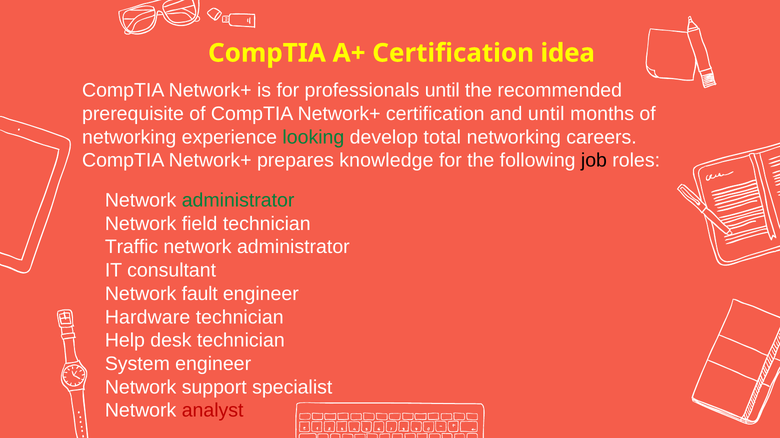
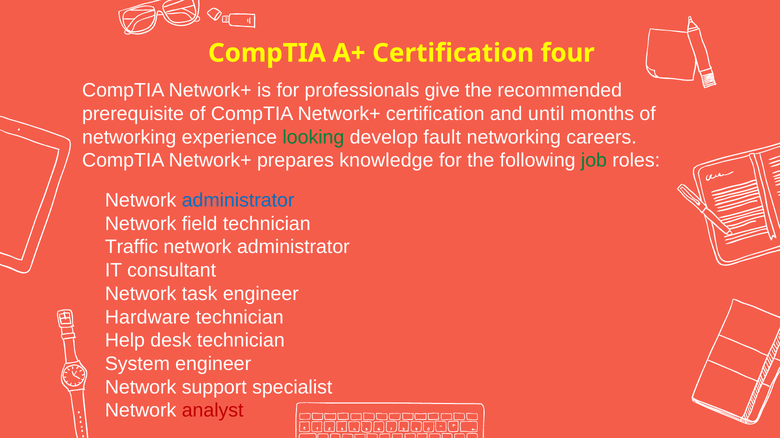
idea: idea -> four (568, 53)
professionals until: until -> give (442, 91)
total: total -> fault (442, 137)
job colour: black -> green (594, 161)
administrator colour: green -> blue (238, 201)
fault: fault -> task (200, 294)
